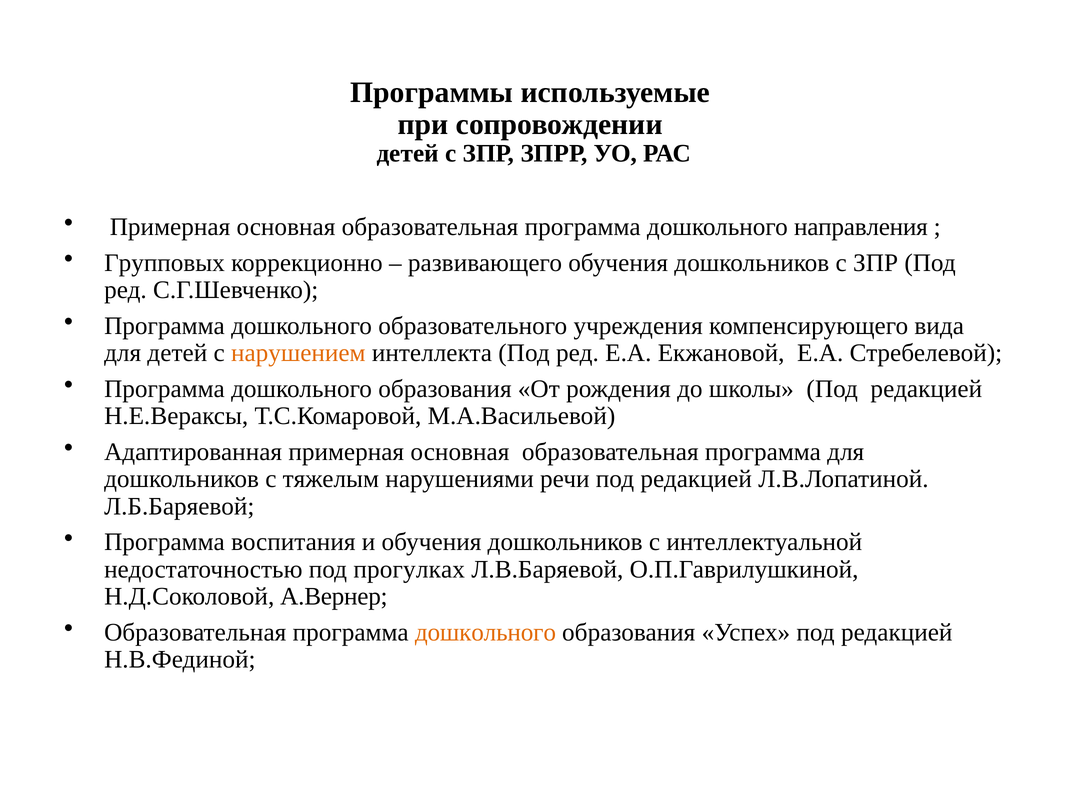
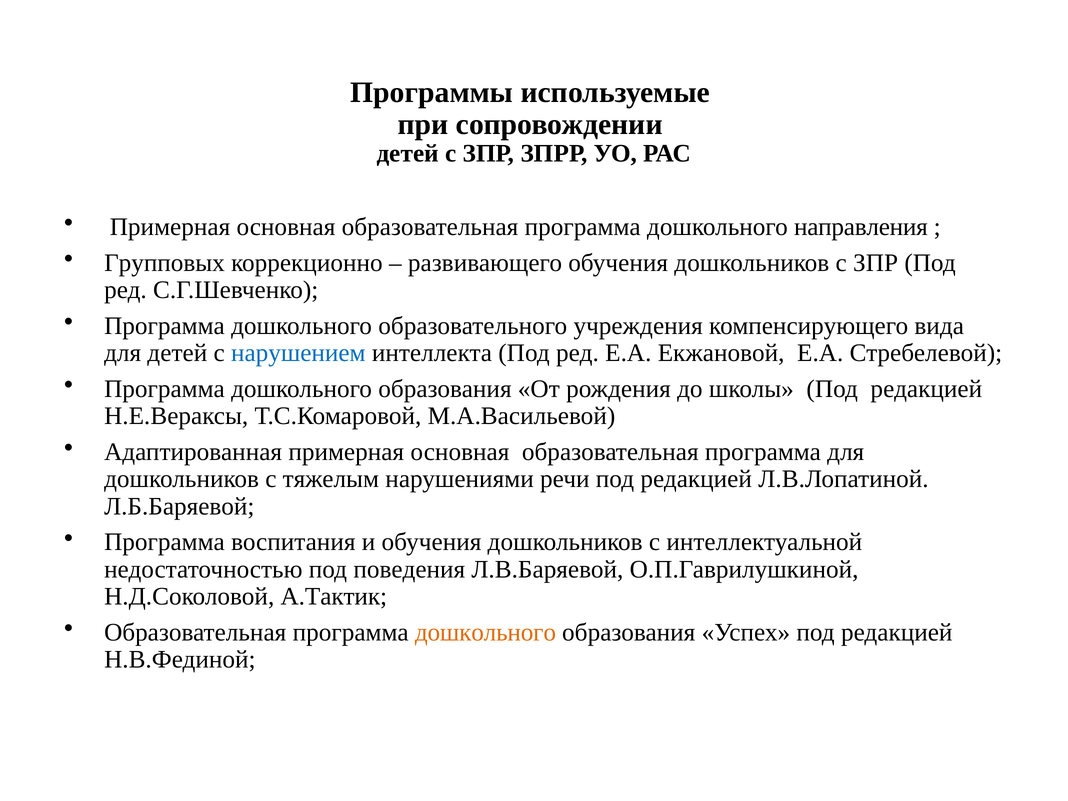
нарушением colour: orange -> blue (298, 353)
прогулках: прогулках -> поведения (409, 569)
А.Вернер: А.Вернер -> А.Тактик (334, 597)
